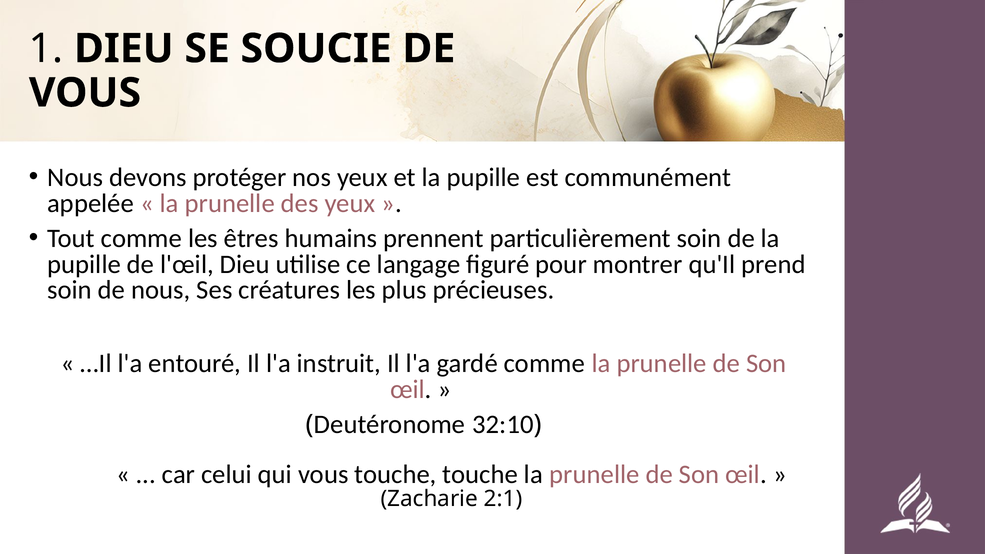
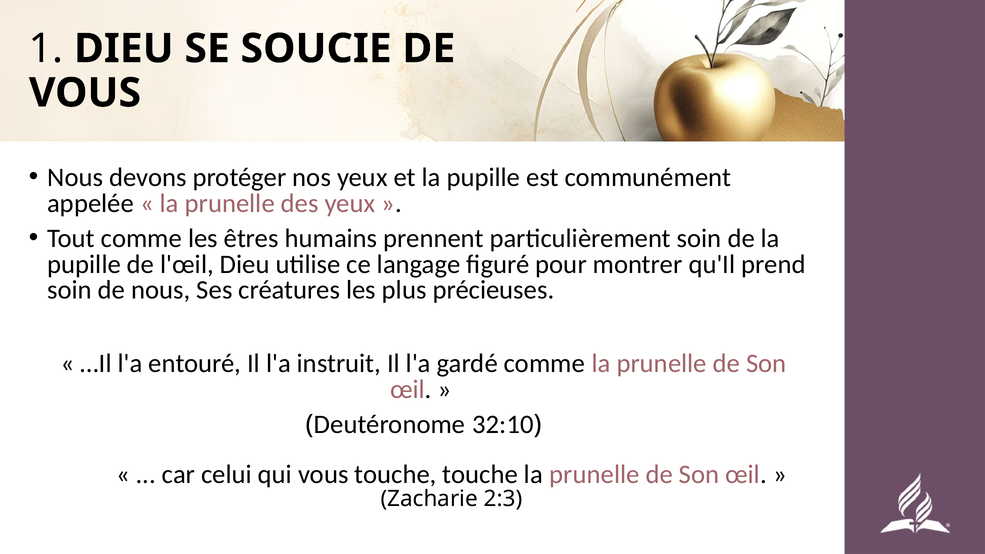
2:1: 2:1 -> 2:3 (503, 499)
